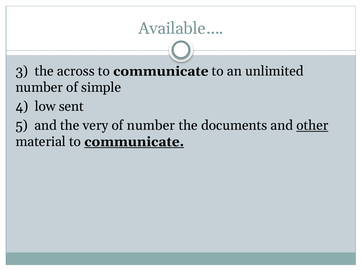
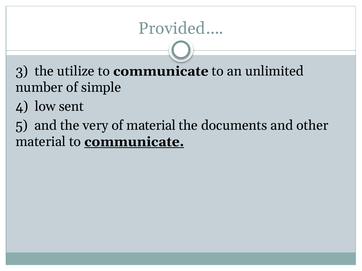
Available…: Available… -> Provided… (181, 29)
across: across -> utilize (76, 71)
of number: number -> material (151, 126)
other underline: present -> none (312, 126)
